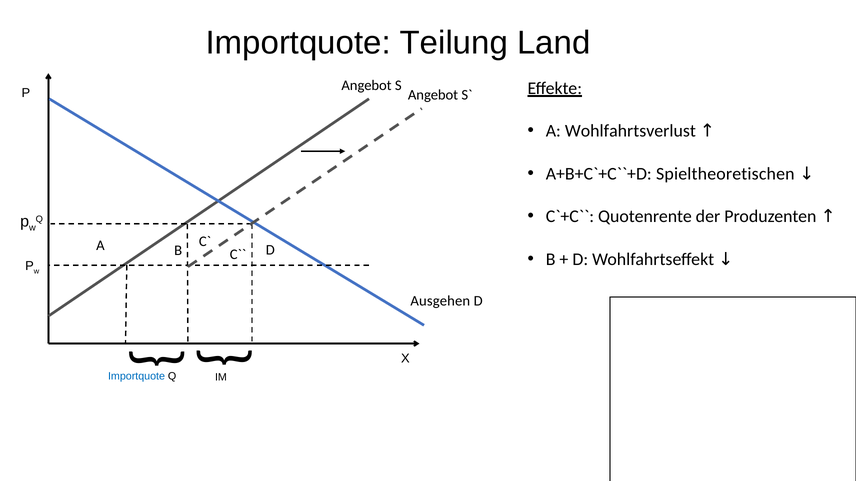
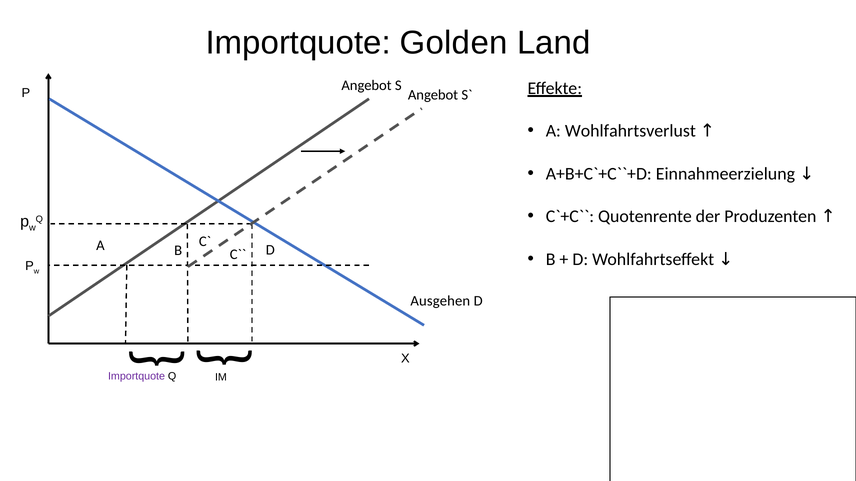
Teilung: Teilung -> Golden (454, 43)
Spieltheoretischen: Spieltheoretischen -> Einnahmeerzielung (725, 174)
Importquote colour: blue -> purple (137, 377)
